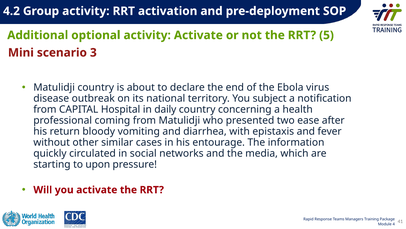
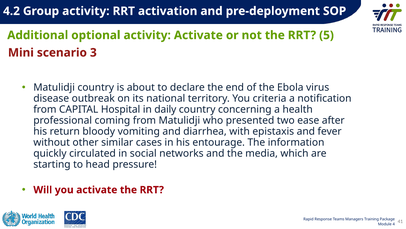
subject: subject -> criteria (270, 98)
upon: upon -> head (98, 164)
